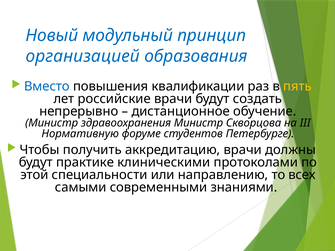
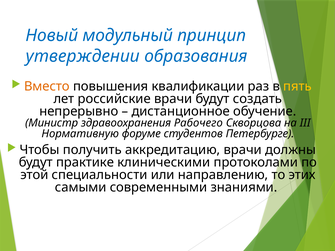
организацией: организацией -> утверждении (83, 56)
Вместо colour: blue -> orange (47, 87)
здравоохранения Министр: Министр -> Рабочего (198, 123)
всех: всех -> этих (302, 175)
